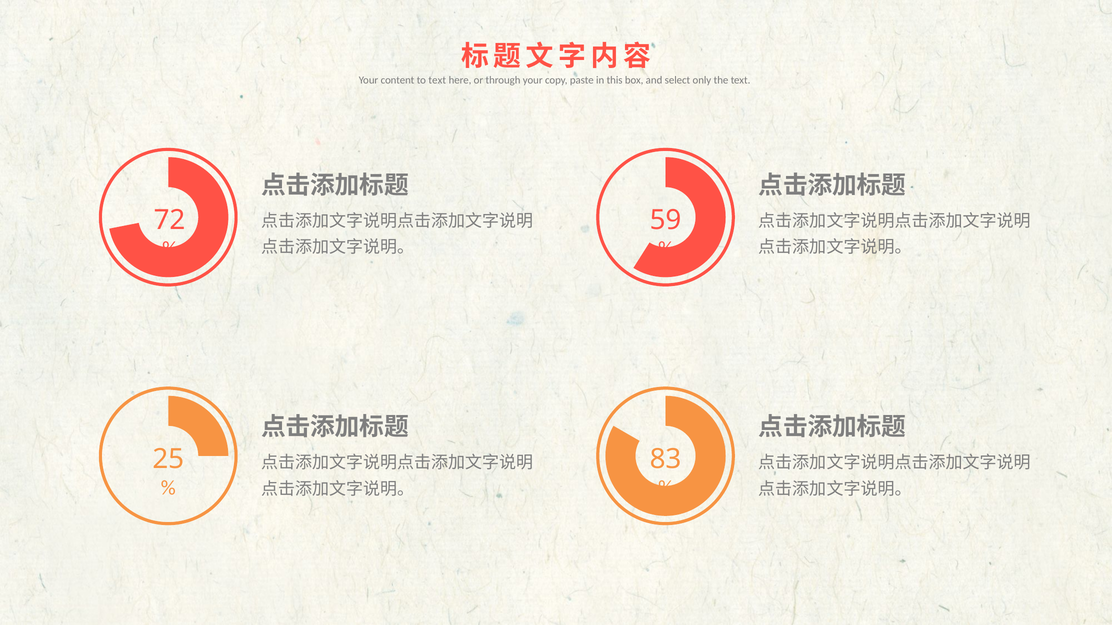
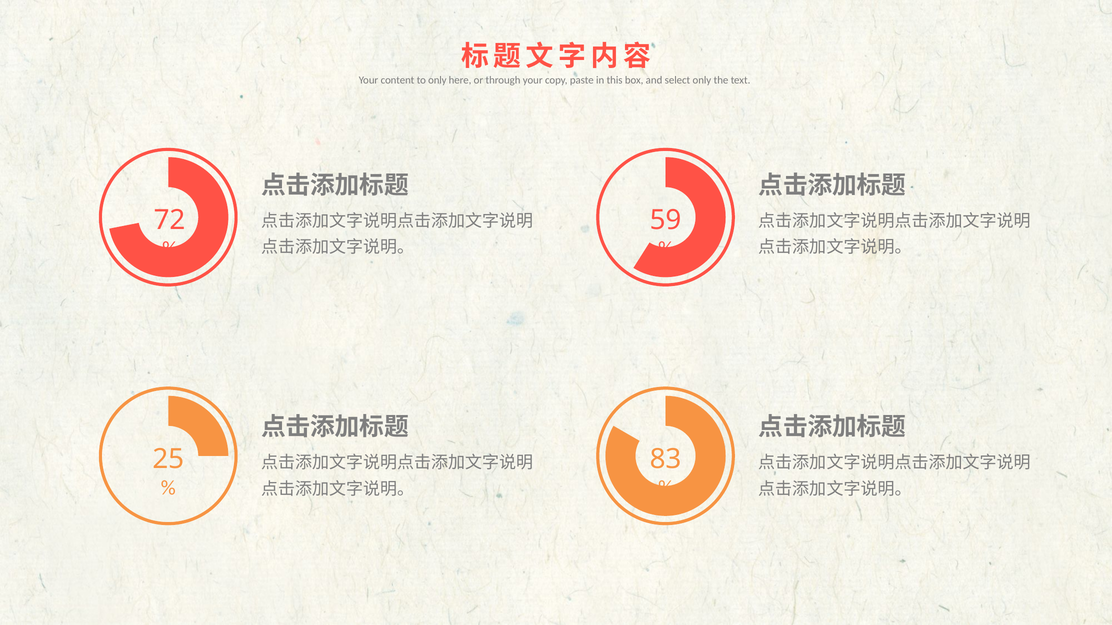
to text: text -> only (437, 80)
